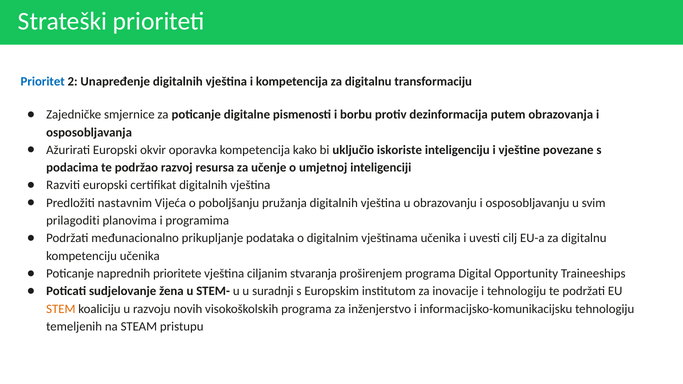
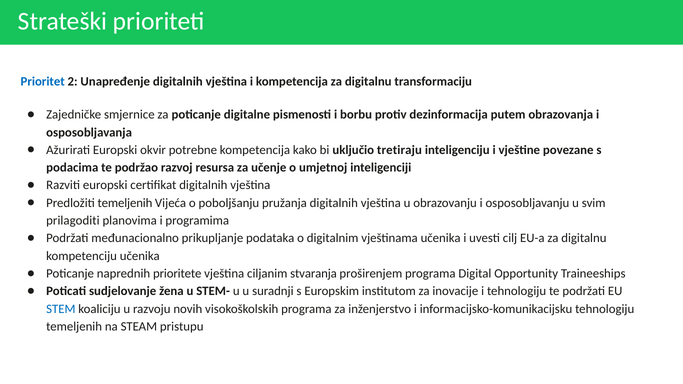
oporavka: oporavka -> potrebne (193, 150)
iskoriste: iskoriste -> tretiraju (399, 150)
Predložiti nastavnim: nastavnim -> temeljenih (125, 203)
STEM colour: orange -> blue (61, 309)
